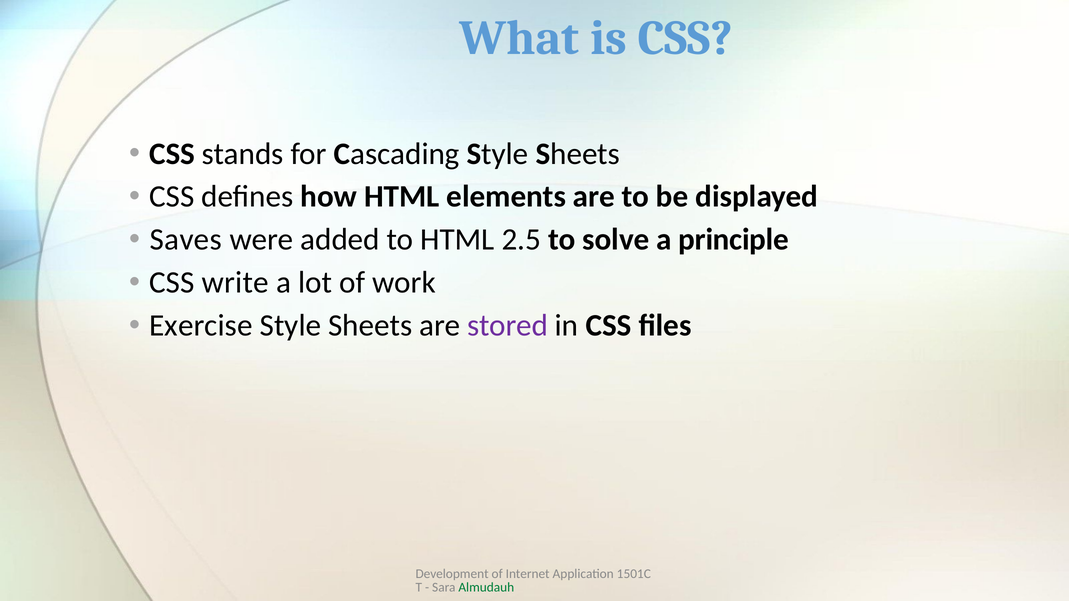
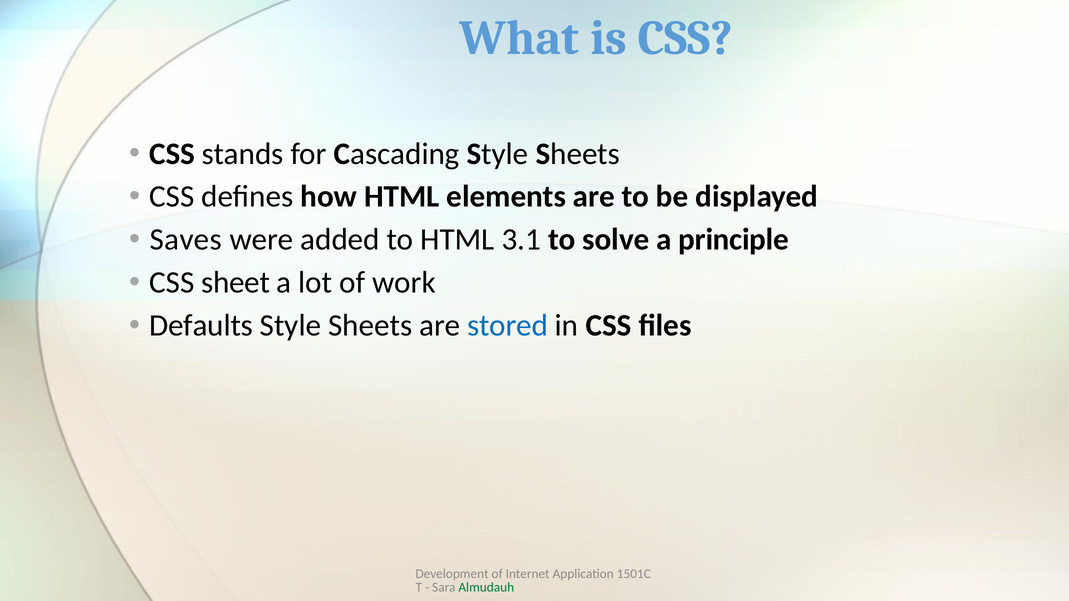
2.5: 2.5 -> 3.1 (521, 240)
write: write -> sheet (236, 283)
Exercise: Exercise -> Defaults (201, 326)
stored colour: purple -> blue (508, 326)
